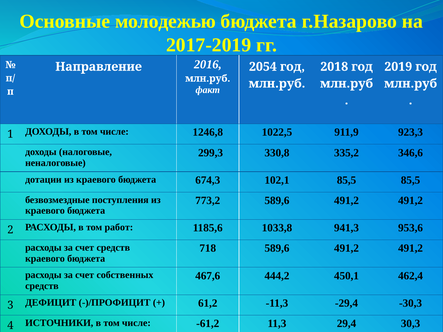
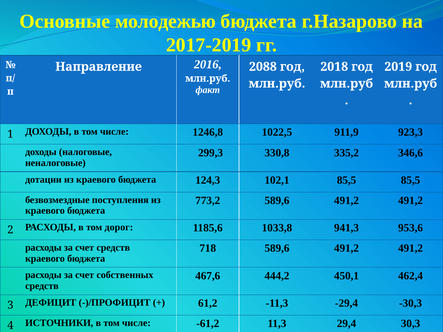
2054: 2054 -> 2088 (263, 67)
674,3: 674,3 -> 124,3 (208, 180)
работ: работ -> дорог (119, 227)
